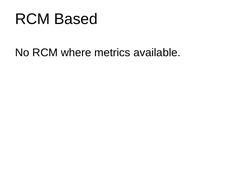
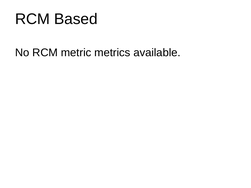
where: where -> metric (76, 53)
